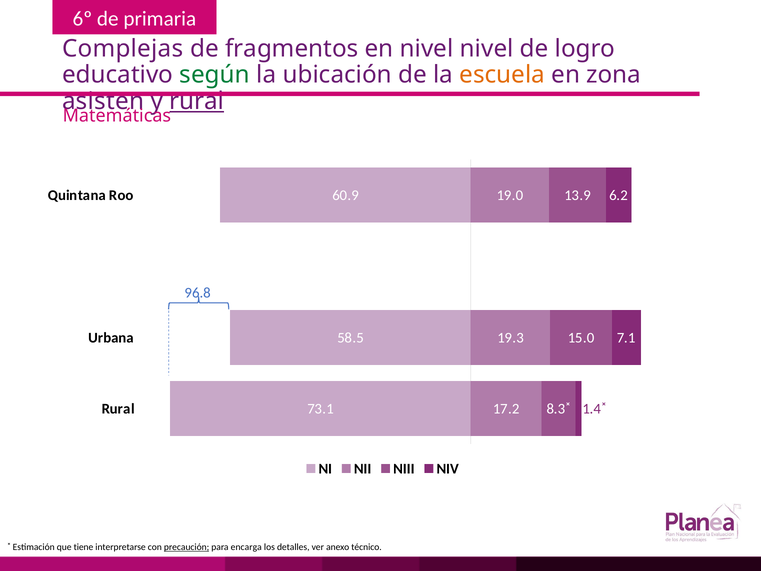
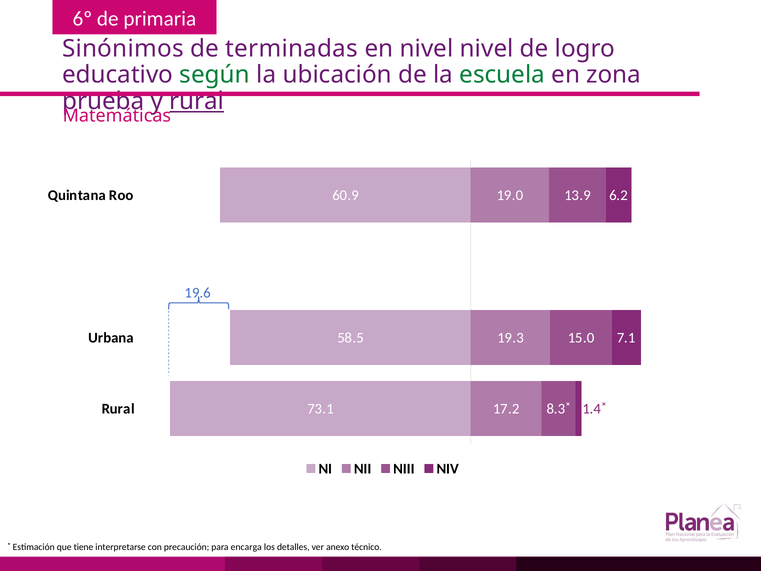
Complejas: Complejas -> Sinónimos (123, 49)
fragmentos: fragmentos -> terminadas (292, 49)
escuela colour: orange -> green (502, 75)
asisten: asisten -> prueba (103, 101)
96.8: 96.8 -> 19.6 (198, 293)
precaución underline: present -> none (187, 547)
